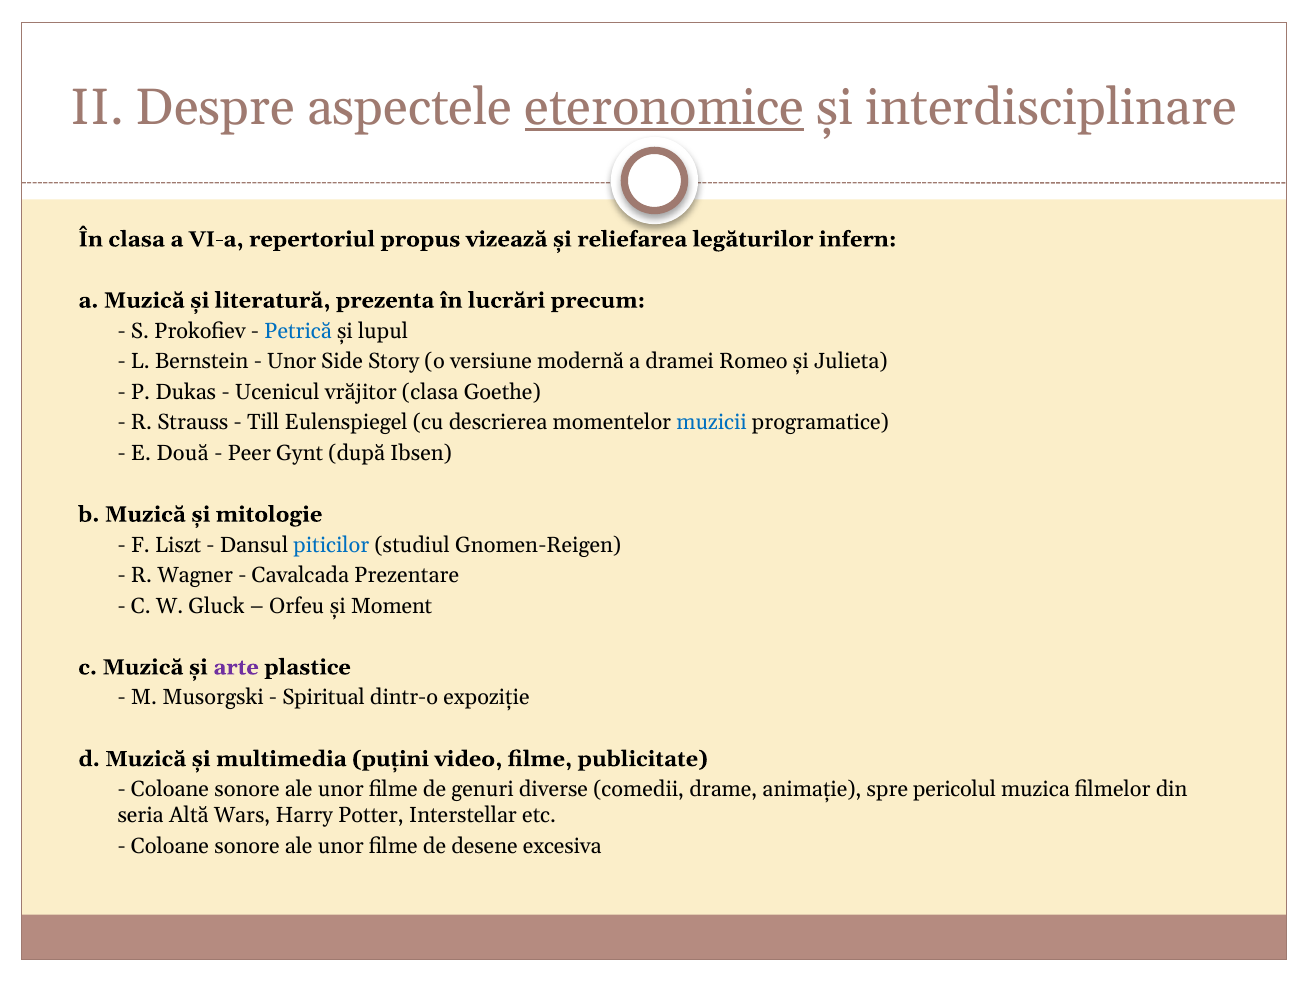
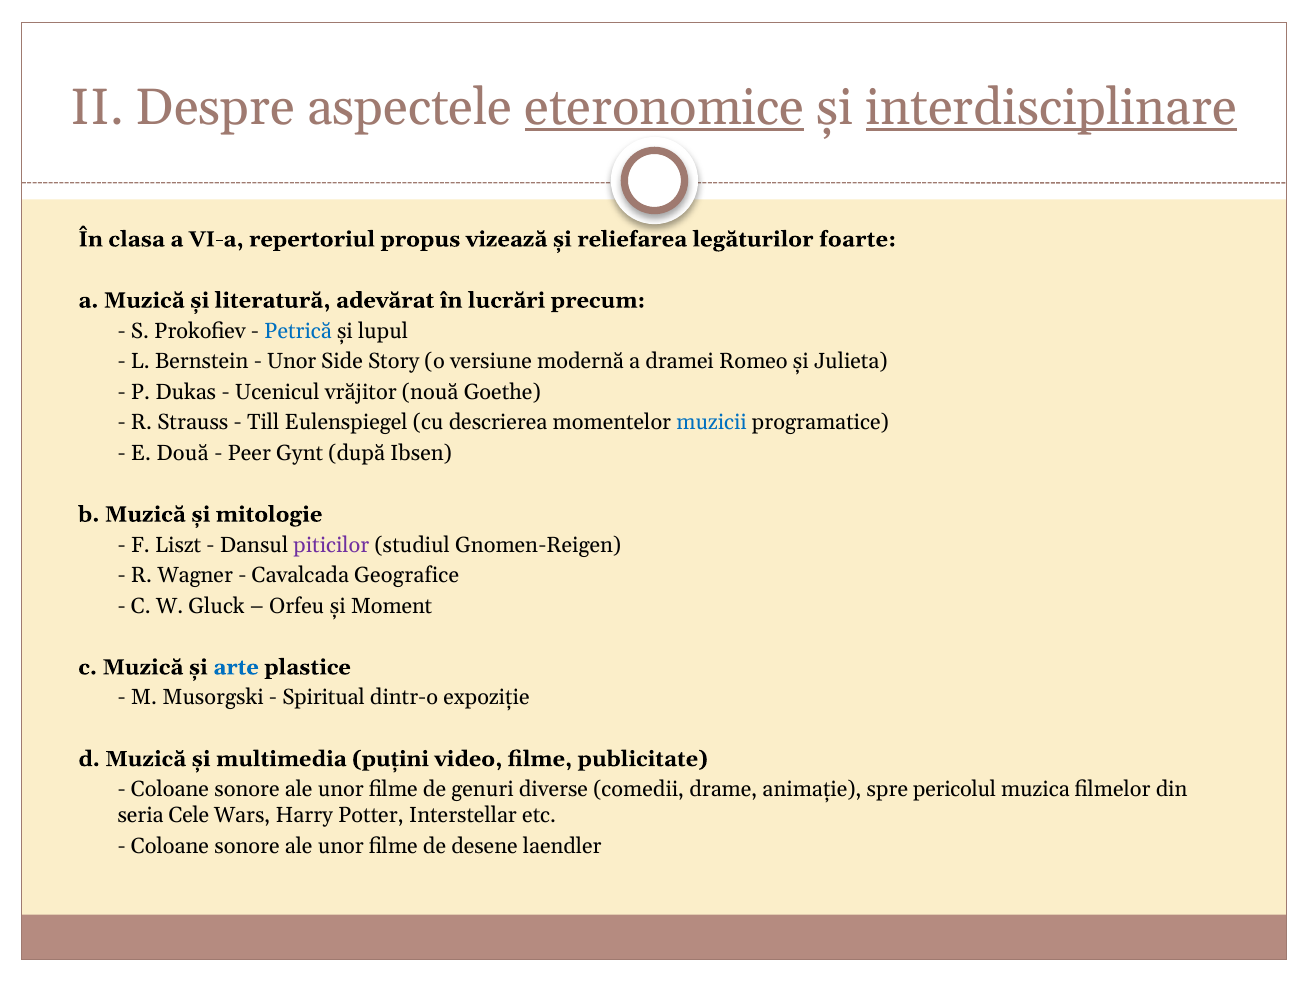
interdisciplinare underline: none -> present (1051, 108)
infern: infern -> foarte (858, 239)
prezenta: prezenta -> adevărat (385, 300)
vrăjitor clasa: clasa -> nouă (430, 392)
piticilor colour: blue -> purple (331, 545)
Prezentare: Prezentare -> Geografice (407, 575)
arte colour: purple -> blue (236, 667)
Altă: Altă -> Cele (189, 815)
excesiva: excesiva -> laendler (562, 846)
